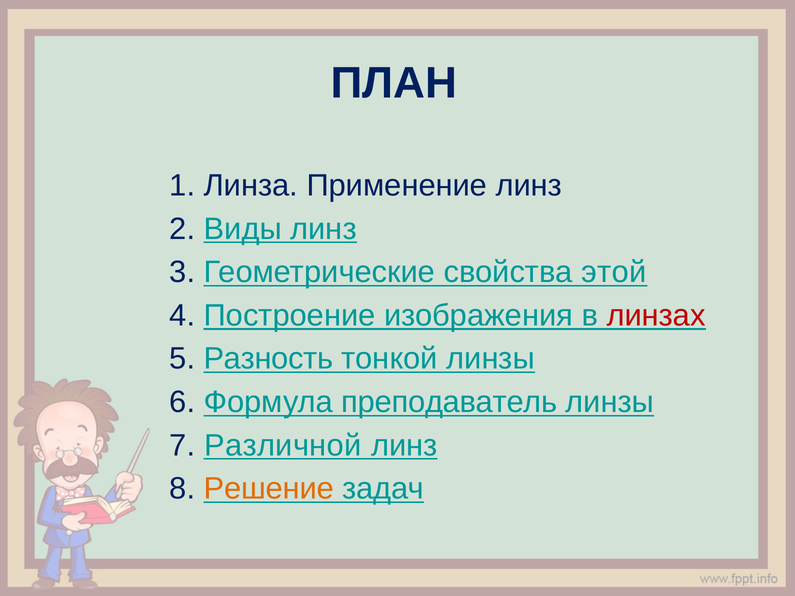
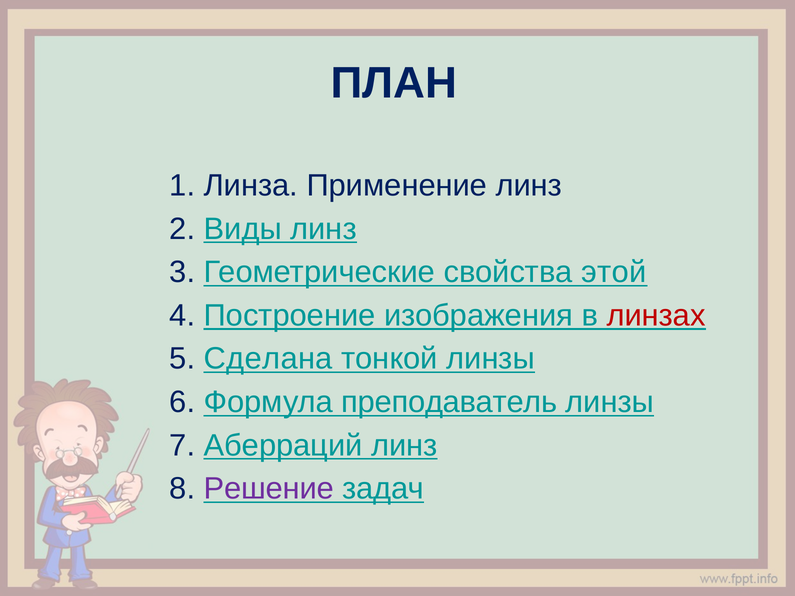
Разность: Разность -> Сделана (268, 359)
Различной: Различной -> Аберраций (283, 446)
Решение colour: orange -> purple (269, 489)
